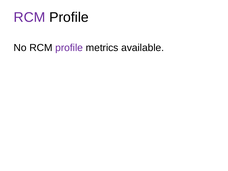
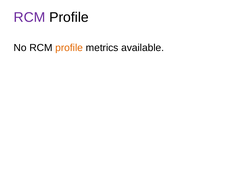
profile colour: purple -> orange (69, 48)
